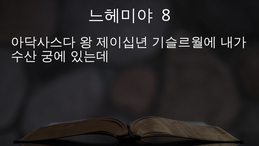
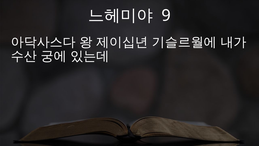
8: 8 -> 9 (166, 16)
